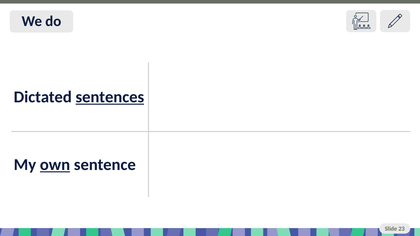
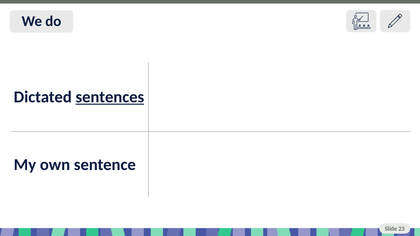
own underline: present -> none (55, 165)
